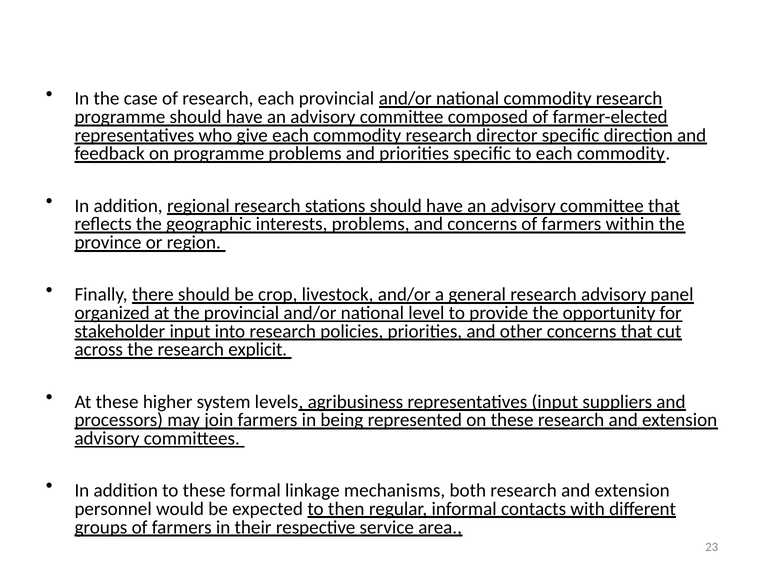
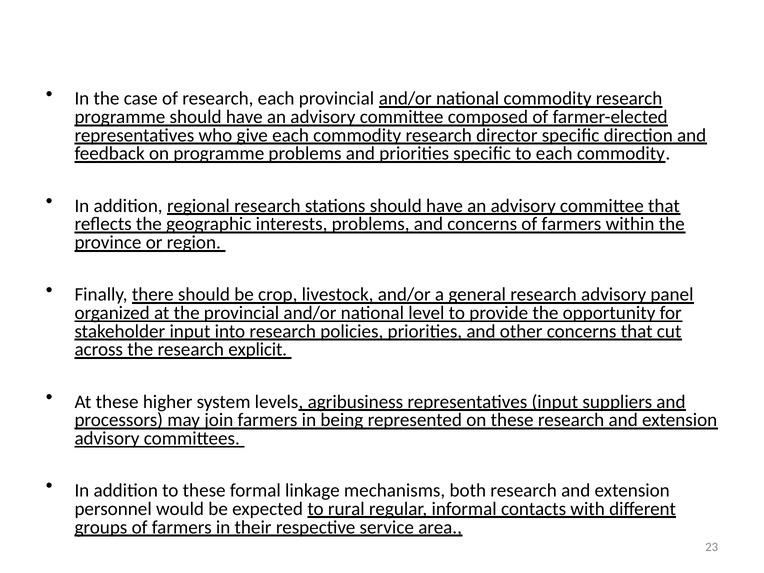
then: then -> rural (346, 509)
